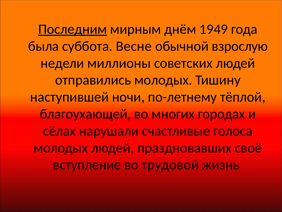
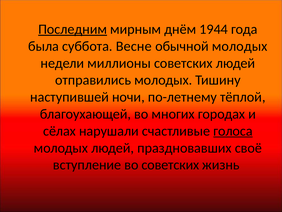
1949: 1949 -> 1944 (214, 29)
обычной взрослую: взрослую -> молодых (240, 46)
голоса underline: none -> present (233, 131)
во трудовой: трудовой -> советских (170, 165)
